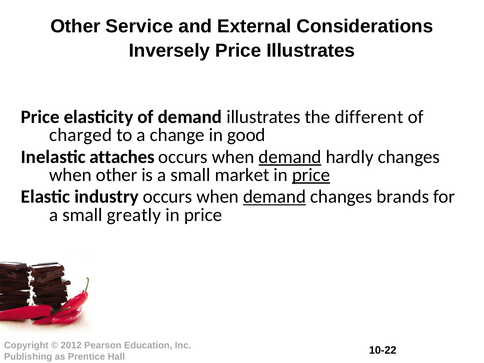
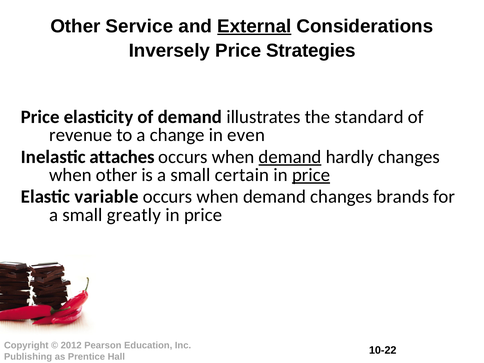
External underline: none -> present (254, 26)
Price Illustrates: Illustrates -> Strategies (311, 50)
different: different -> standard (369, 117)
charged: charged -> revenue (81, 135)
good: good -> even (246, 135)
market: market -> certain (242, 175)
industry: industry -> variable (106, 197)
demand underline: present -> none (275, 197)
